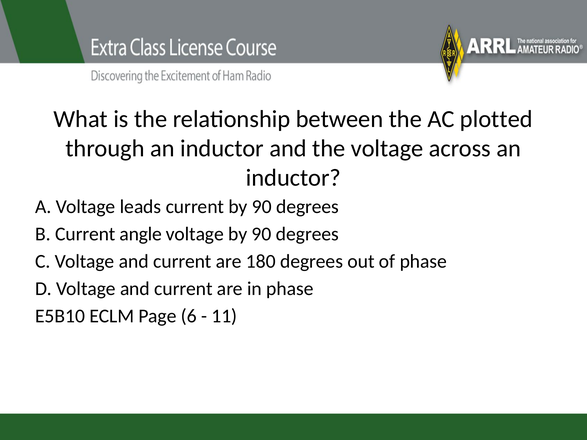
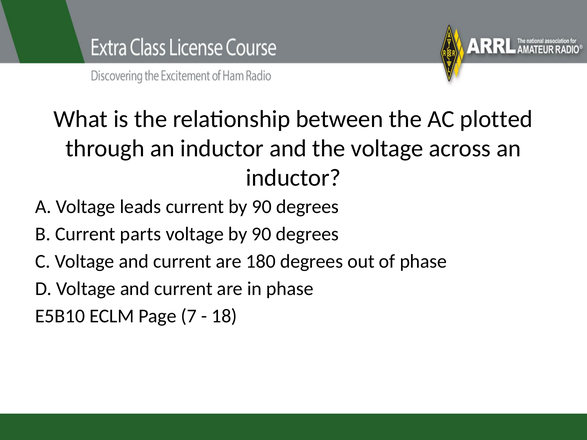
angle: angle -> parts (141, 234)
6: 6 -> 7 (189, 316)
11: 11 -> 18 (224, 316)
